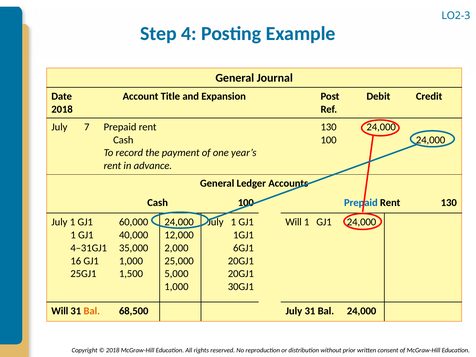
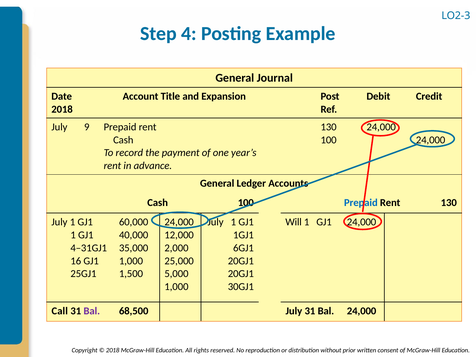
7: 7 -> 9 (87, 127)
Will: Will -> Call (60, 311)
Bal colour: orange -> purple (92, 311)
